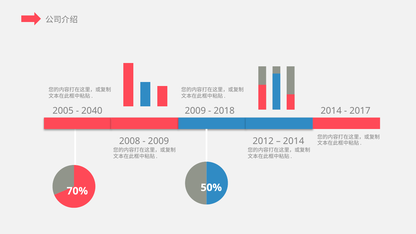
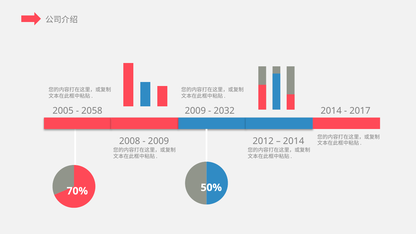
2040: 2040 -> 2058 (92, 111)
2018: 2018 -> 2032 (224, 111)
